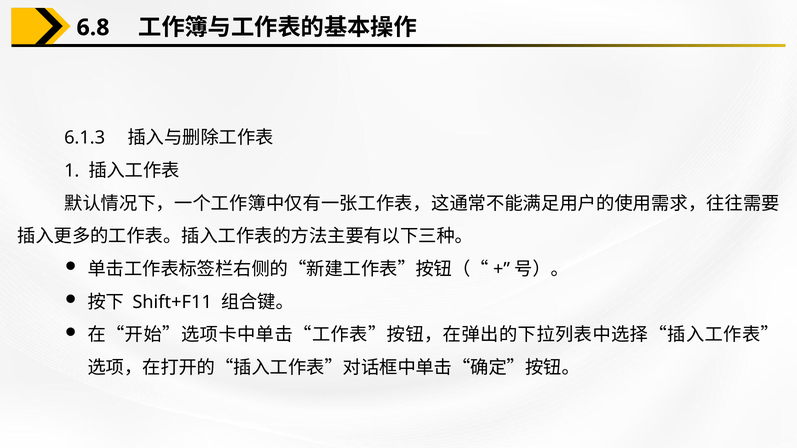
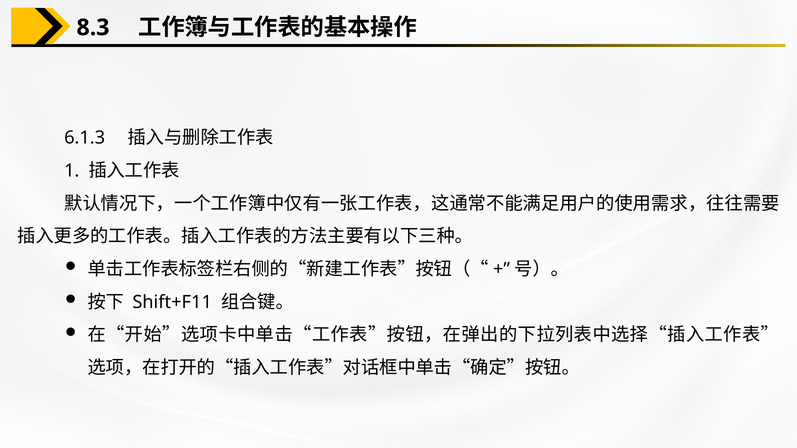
6.8: 6.8 -> 8.3 (93, 28)
